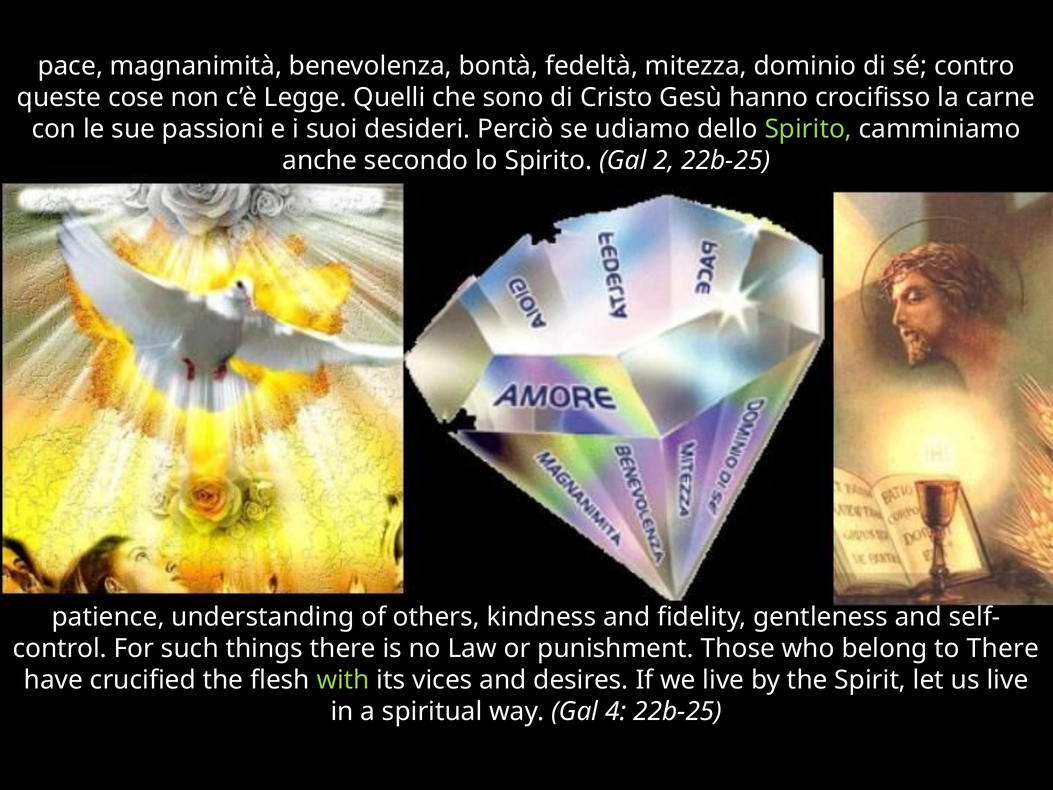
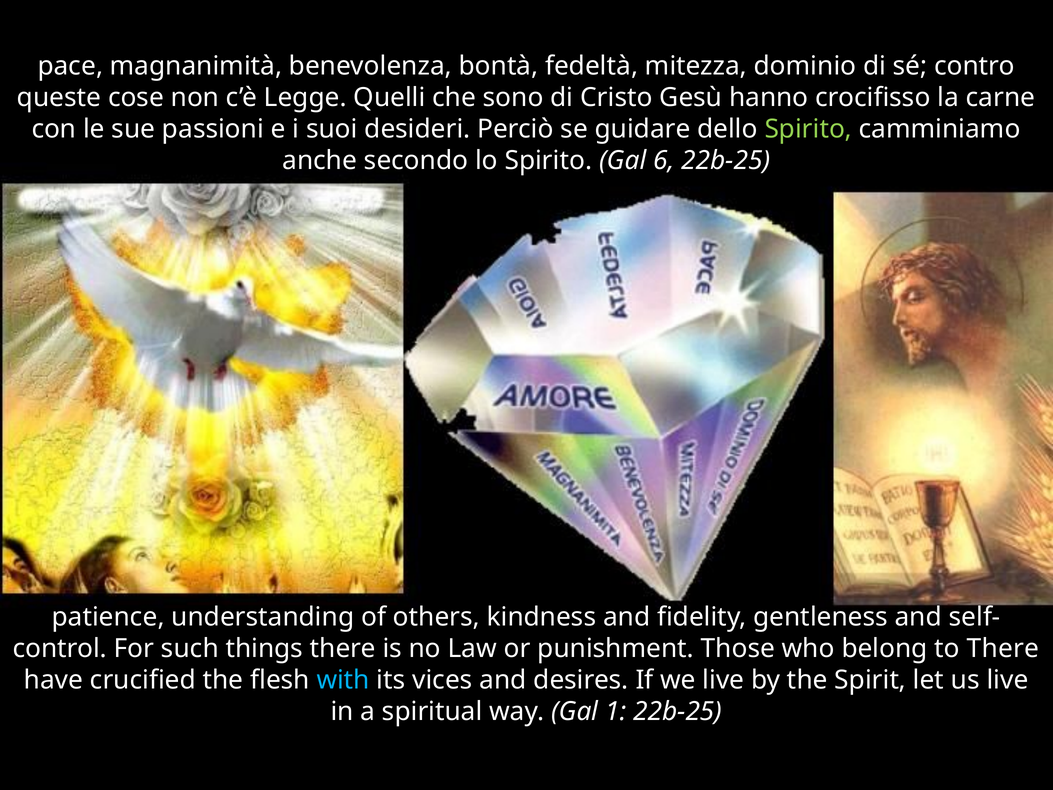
udiamo: udiamo -> guidare (643, 129)
2: 2 -> 6 (664, 161)
with colour: light green -> light blue (343, 680)
4: 4 -> 1 (616, 711)
